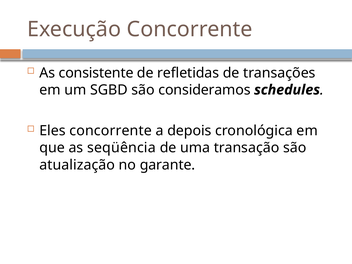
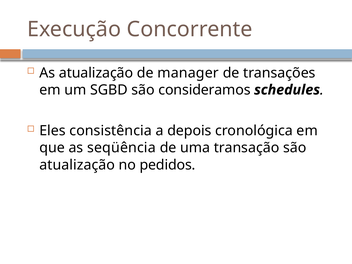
As consistente: consistente -> atualização (96, 73)
refletidas: refletidas -> manager (188, 73)
Eles concorrente: concorrente -> consistência (111, 131)
garante: garante -> pedidos (168, 165)
